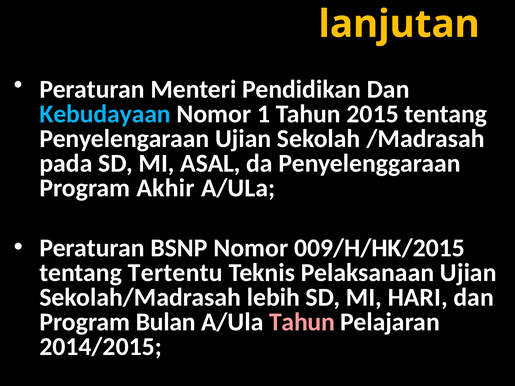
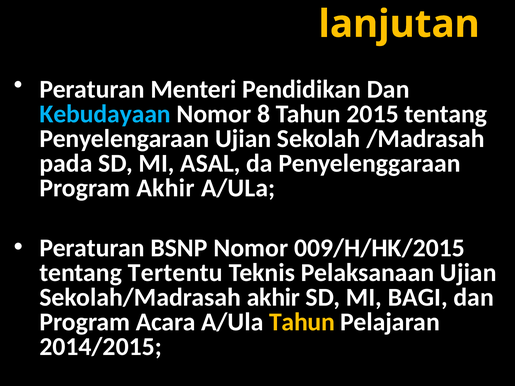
1: 1 -> 8 (264, 114)
Sekolah/Madrasah lebih: lebih -> akhir (273, 297)
HARI: HARI -> BAGI (418, 297)
Bulan: Bulan -> Acara (166, 322)
Tahun colour: pink -> yellow (302, 322)
